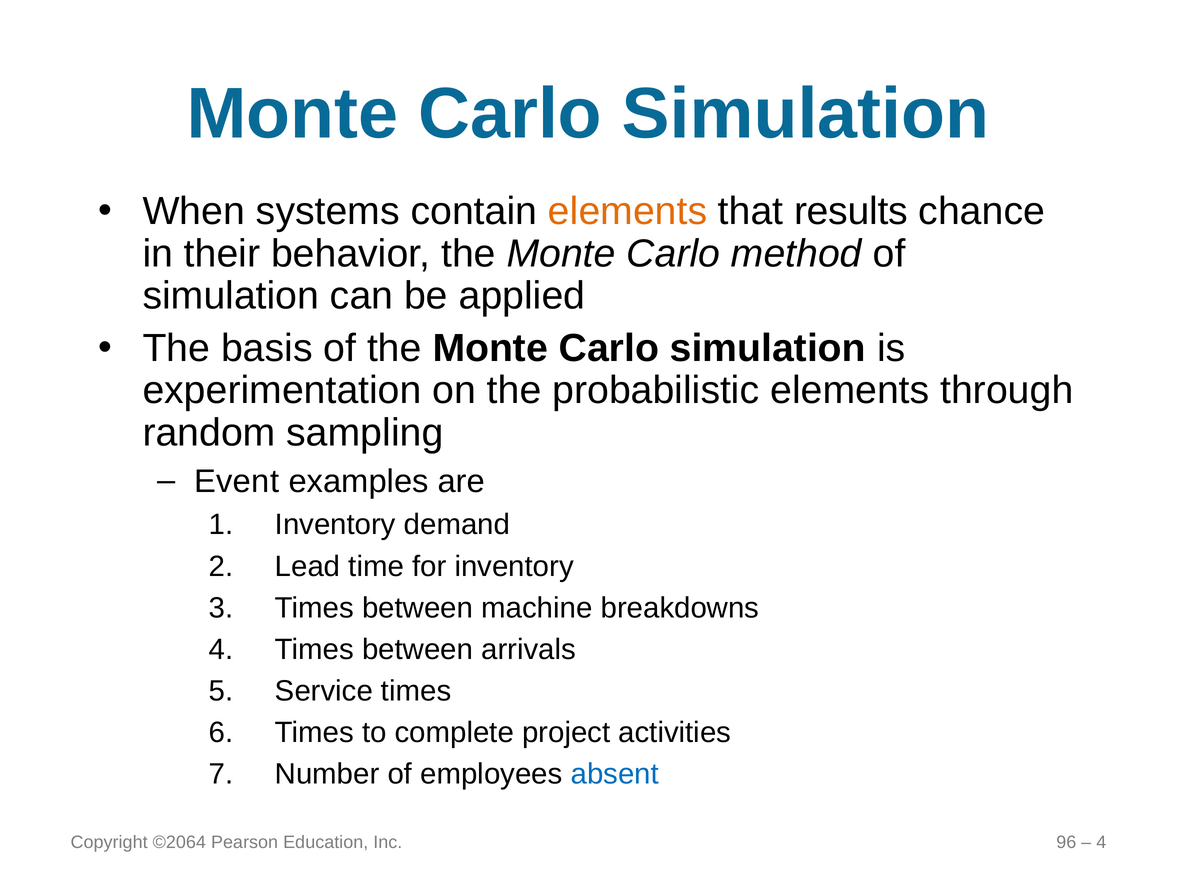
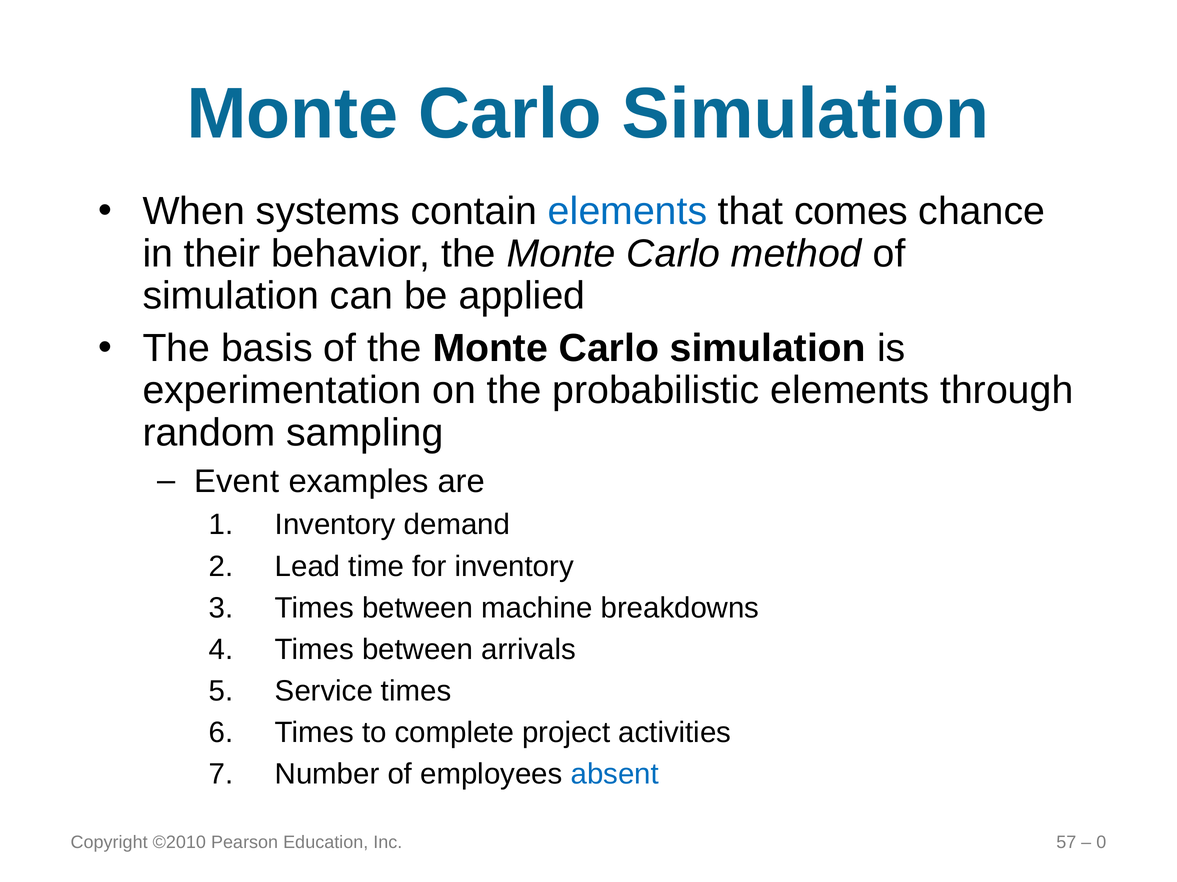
elements colour: orange -> blue (628, 212)
results: results -> comes (851, 212)
©2064: ©2064 -> ©2010 (179, 843)
96: 96 -> 57 (1066, 843)
4: 4 -> 0 (1101, 843)
